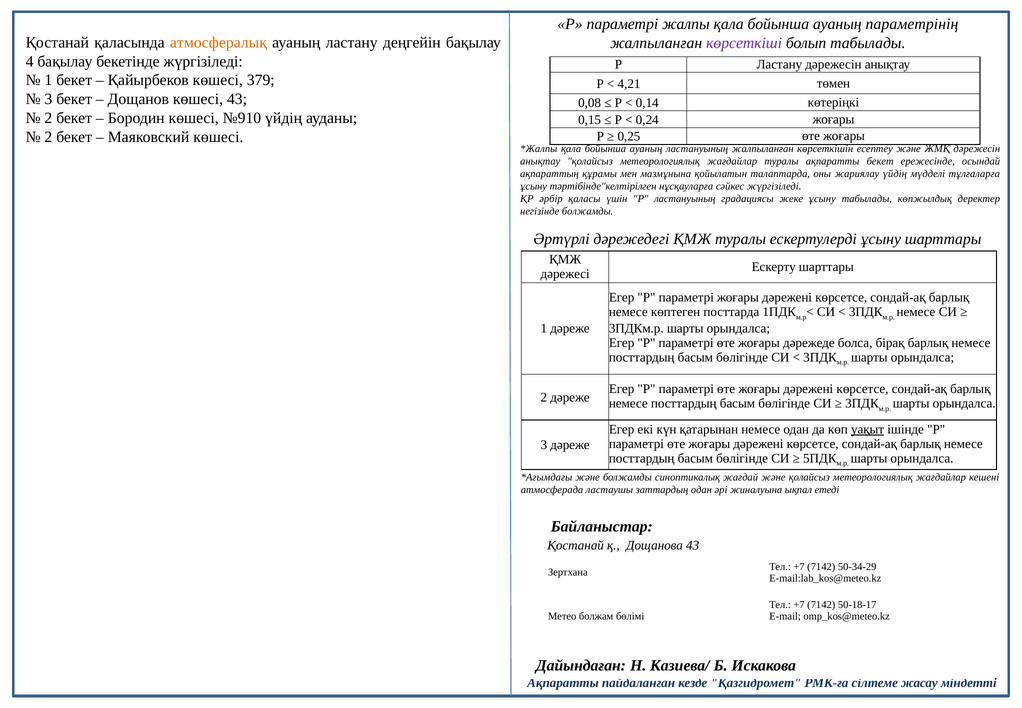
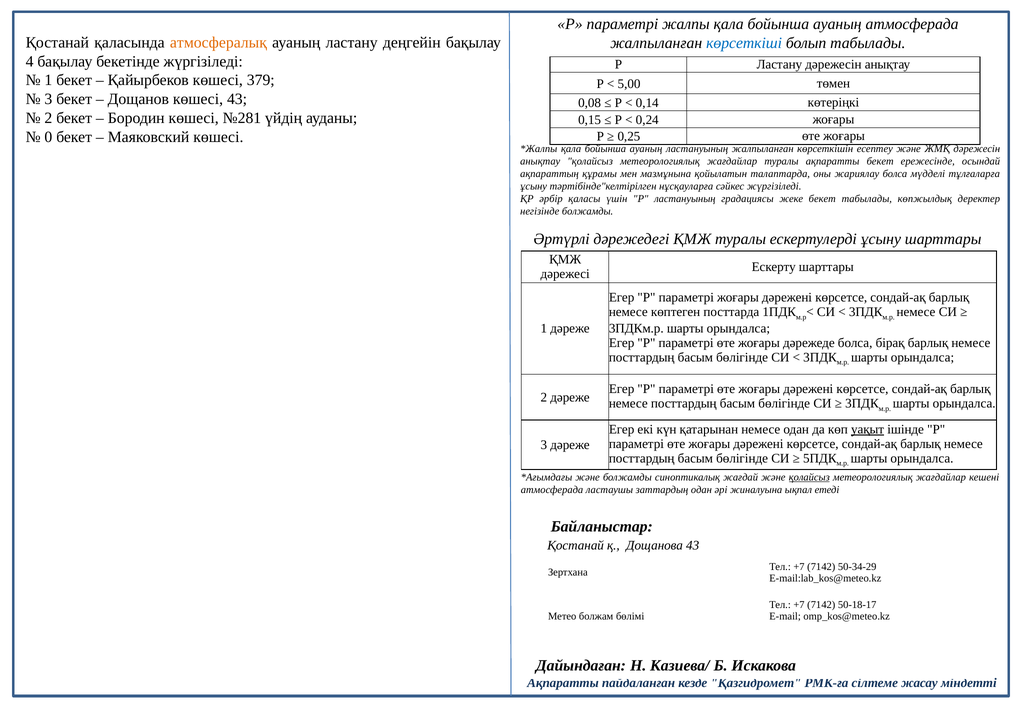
ауаның параметрінің: параметрінің -> атмосферада (912, 24)
көрсеткіші colour: purple -> blue (744, 43)
4,21: 4,21 -> 5,00 (629, 84)
№910: №910 -> №281 (242, 118)
2: 2 -> 0 (48, 137)
жариялау үйдің: үйдің -> болса (895, 174)
жеке ұсыну: ұсыну -> бекет (822, 199)
қолайсыз underline: none -> present (809, 477)
